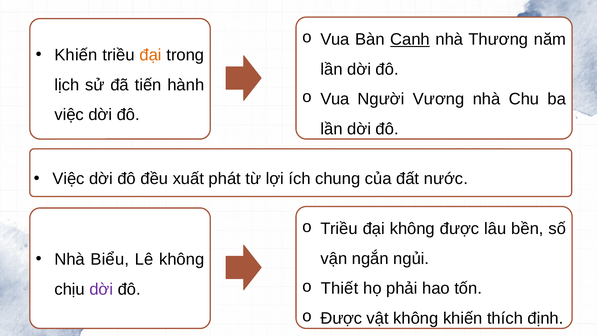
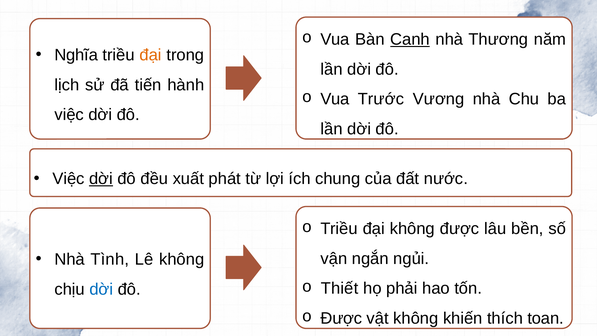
Khiến: Khiến -> Nghĩa (76, 55)
Người: Người -> Trước (381, 99)
dời underline: none -> present (101, 179)
Biểu: Biểu -> Tình (110, 259)
dời colour: purple -> blue (101, 289)
định: định -> toan (546, 318)
